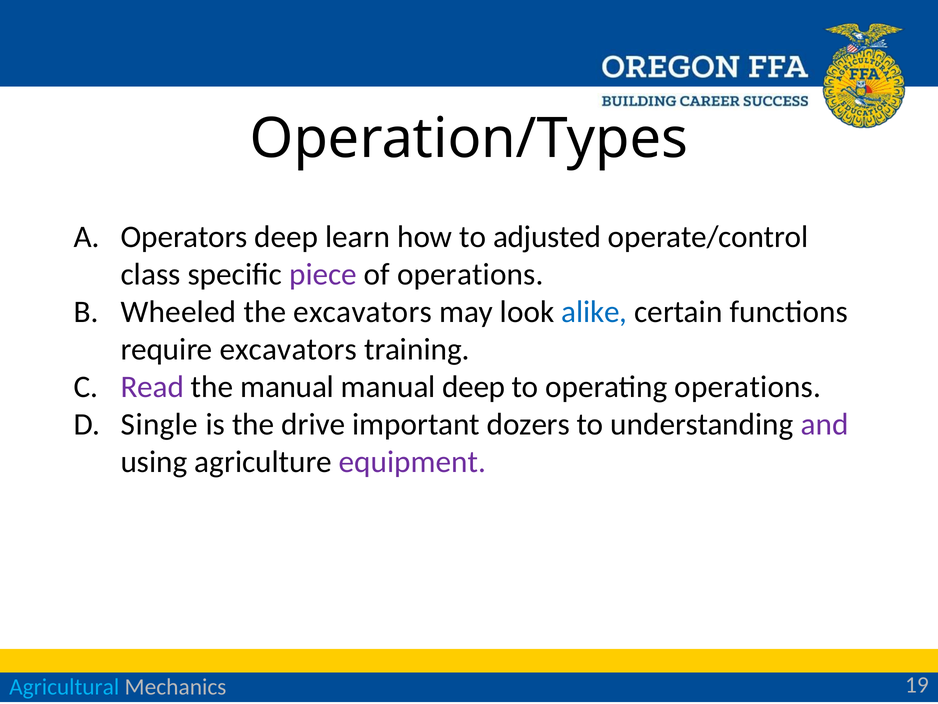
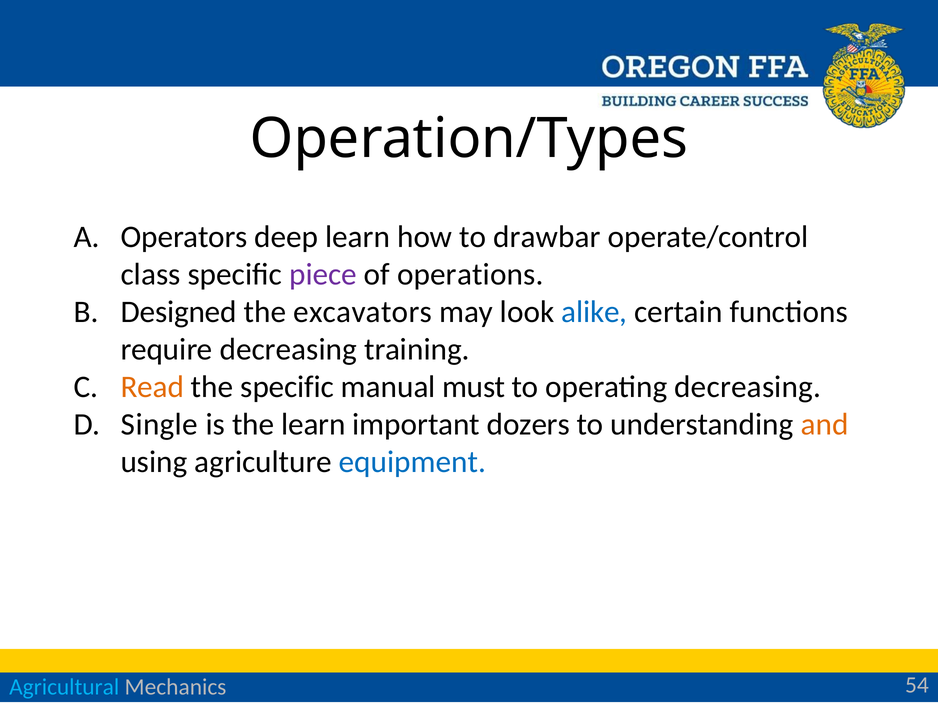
adjusted: adjusted -> drawbar (547, 237)
Wheeled: Wheeled -> Designed (179, 312)
require excavators: excavators -> decreasing (288, 349)
Read colour: purple -> orange (152, 387)
the manual: manual -> specific (287, 387)
manual deep: deep -> must (474, 387)
operating operations: operations -> decreasing (748, 387)
the drive: drive -> learn (313, 424)
and colour: purple -> orange (825, 424)
equipment colour: purple -> blue (412, 462)
19: 19 -> 54 (917, 684)
